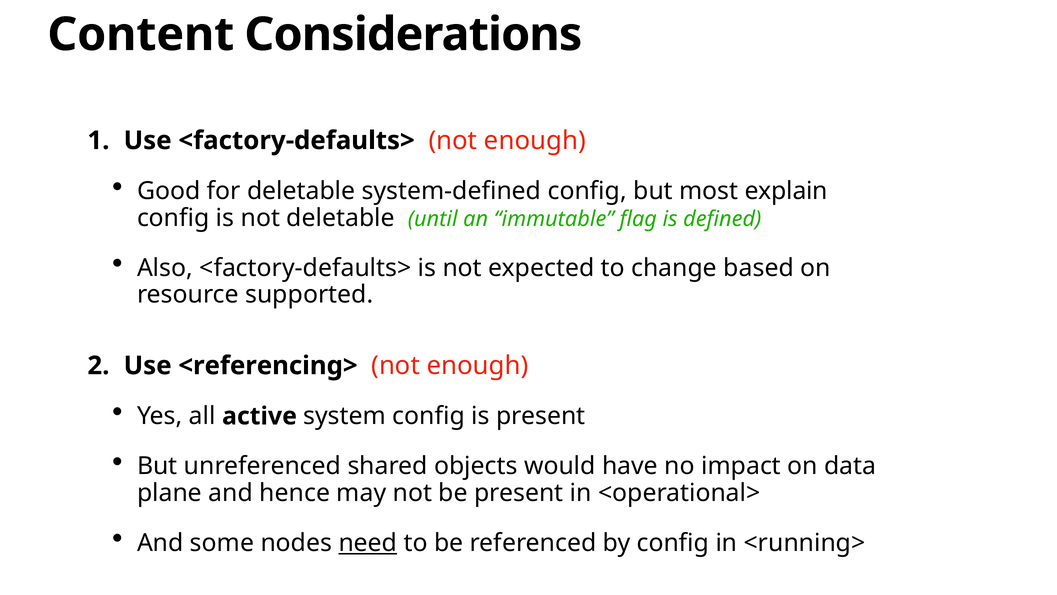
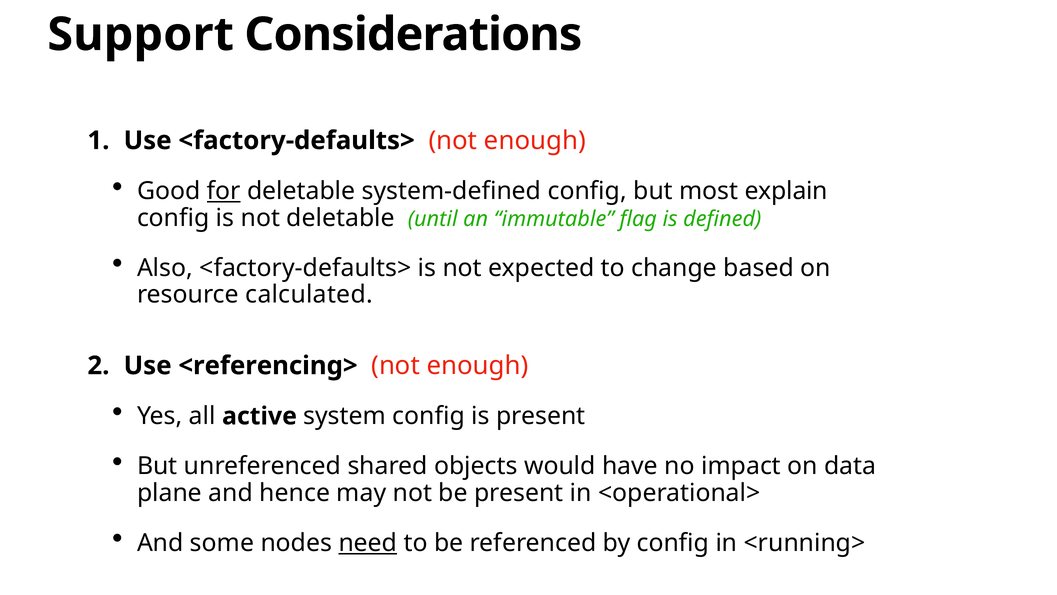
Content: Content -> Support (141, 35)
for underline: none -> present (224, 191)
supported: supported -> calculated (309, 295)
